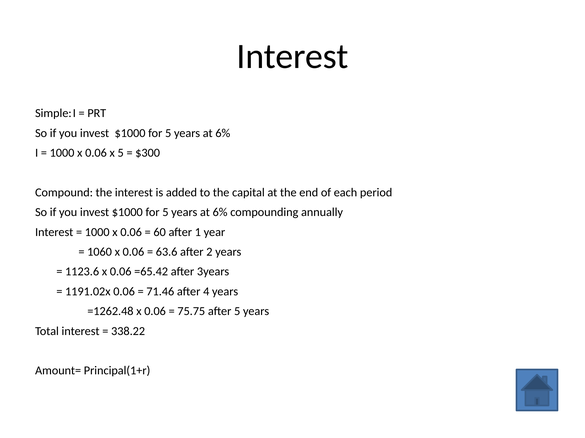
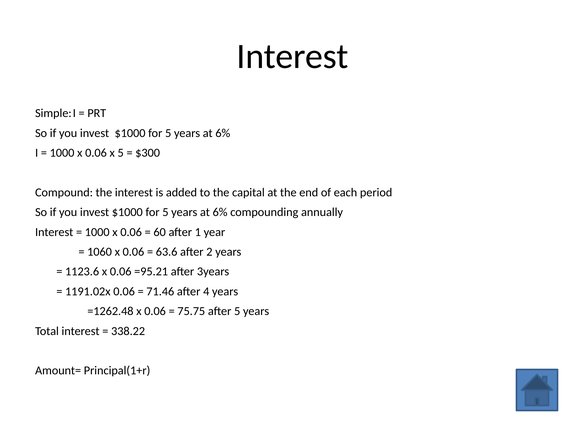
=65.42: =65.42 -> =95.21 (151, 272)
